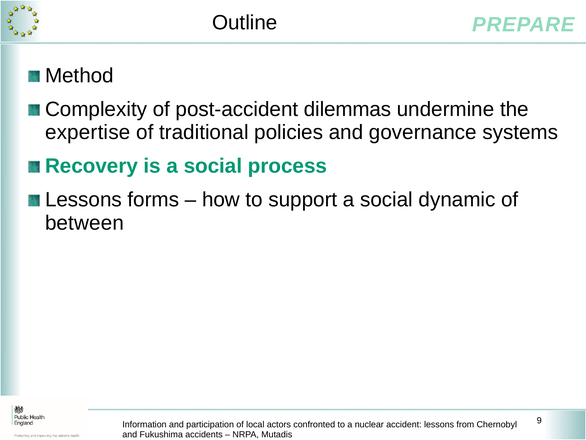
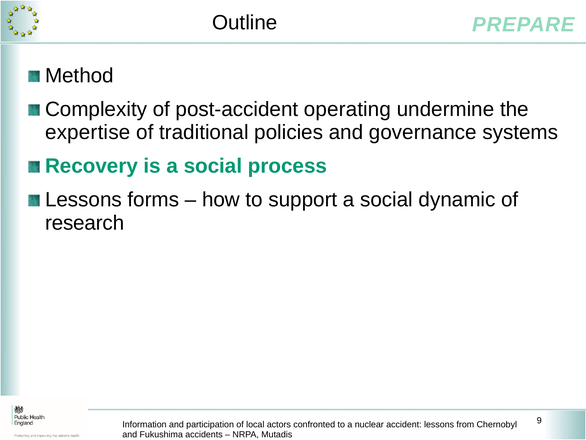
dilemmas: dilemmas -> operating (347, 109)
between: between -> research (85, 223)
